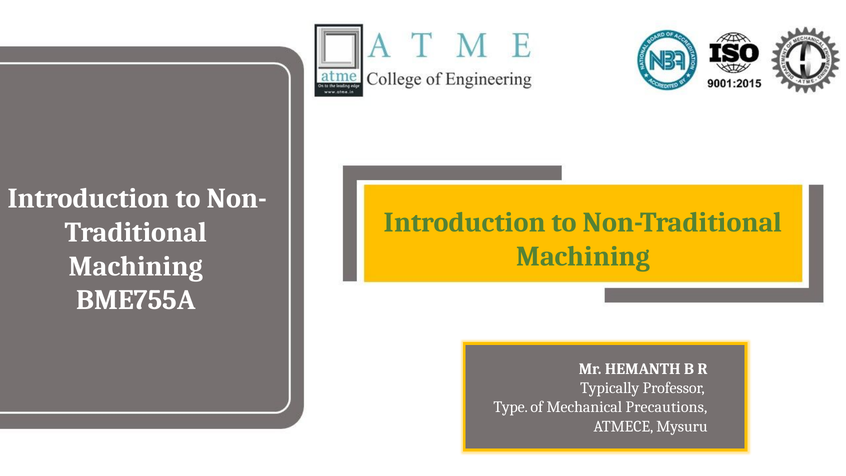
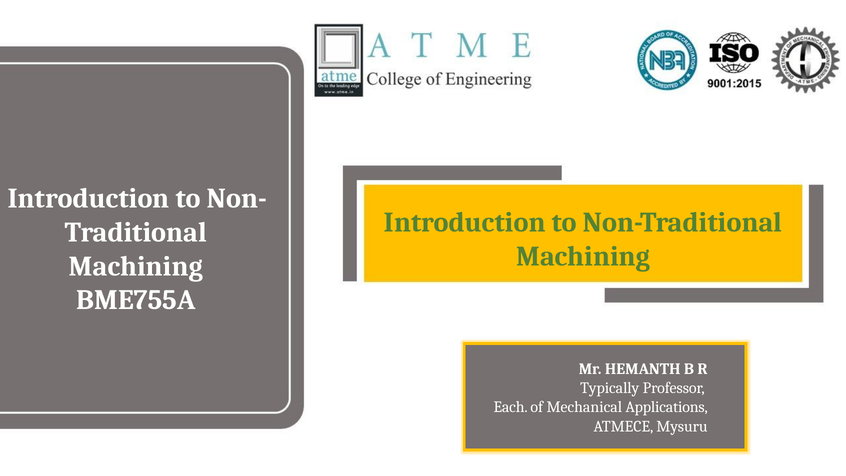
Type: Type -> Each (511, 407)
Precautions: Precautions -> Applications (667, 407)
